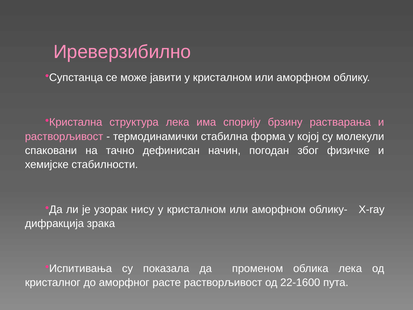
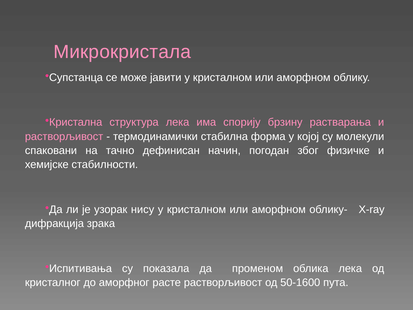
Иреверзибилно: Иреверзибилно -> Микрокристала (122, 52)
22-1600: 22-1600 -> 50-1600 (300, 282)
